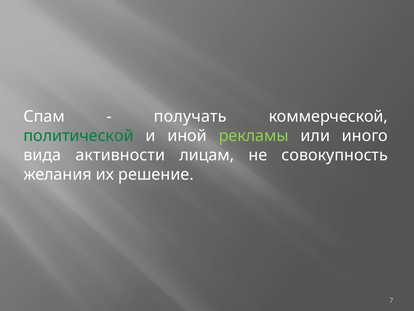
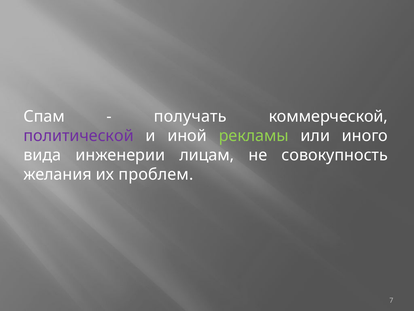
политической colour: green -> purple (79, 136)
активности: активности -> инженерии (120, 155)
решение: решение -> проблем (156, 174)
